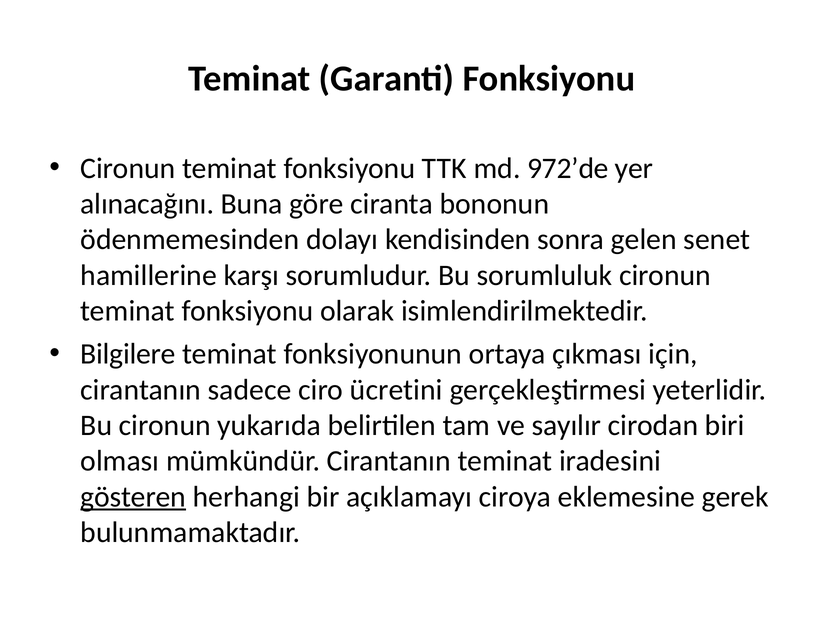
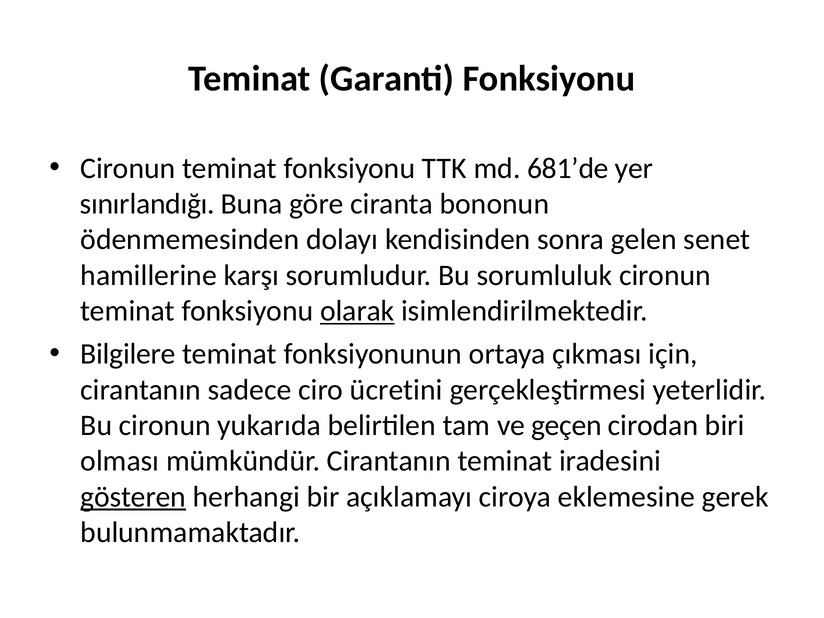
972’de: 972’de -> 681’de (568, 168)
alınacağını: alınacağını -> sınırlandığı (147, 204)
olarak underline: none -> present (357, 311)
sayılır: sayılır -> geçen (567, 425)
